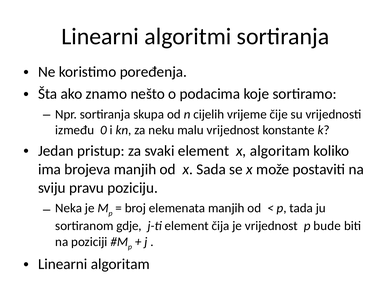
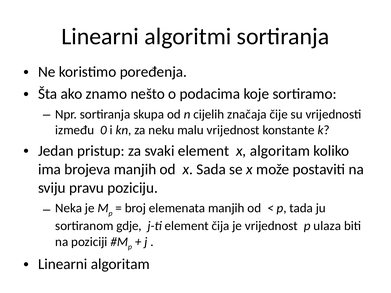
vrijeme: vrijeme -> značaja (247, 114)
bude: bude -> ulaza (327, 226)
